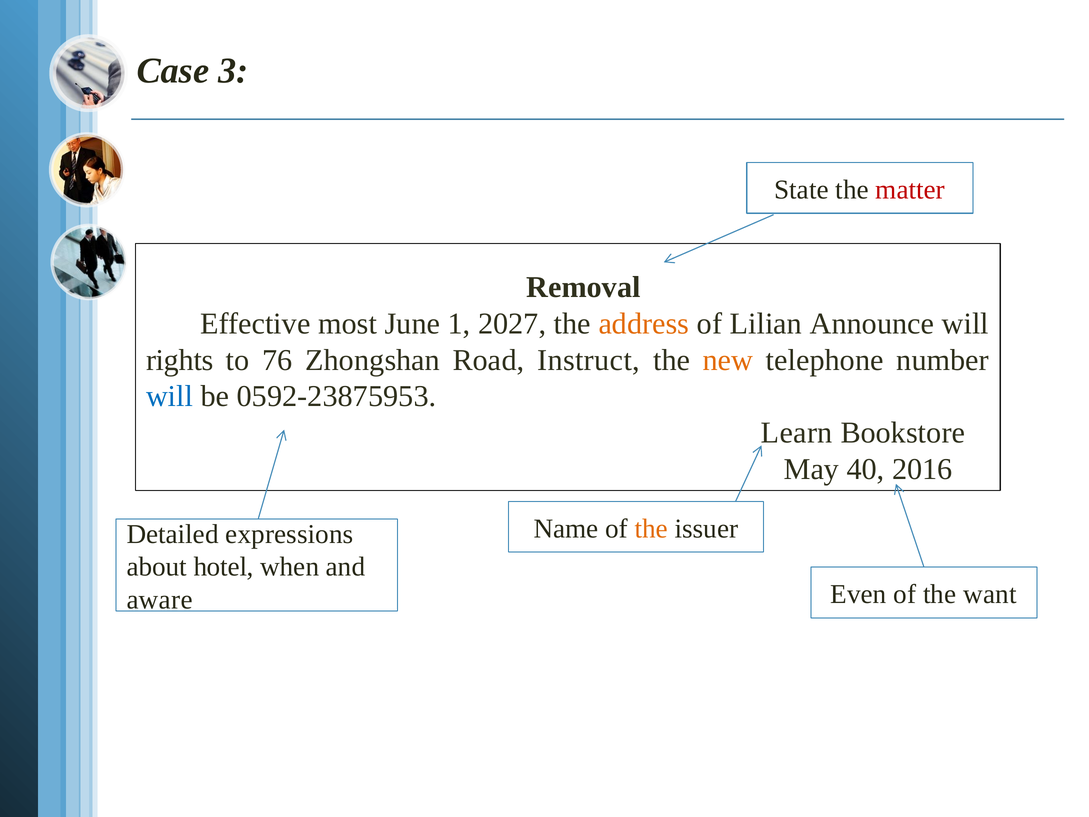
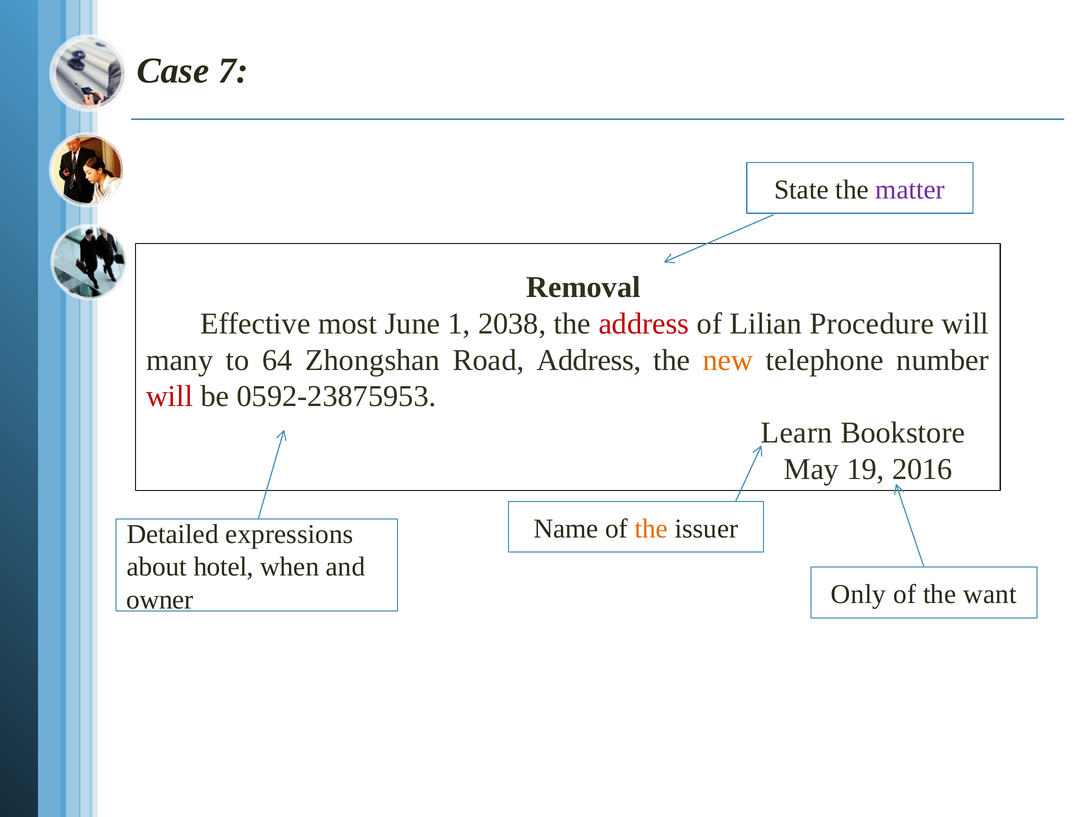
3: 3 -> 7 (233, 71)
matter colour: red -> purple (910, 190)
2027: 2027 -> 2038 (512, 324)
address colour: orange -> red (644, 324)
Announce: Announce -> Procedure (872, 324)
rights: rights -> many (180, 360)
76: 76 -> 64 (277, 360)
Road Instruct: Instruct -> Address (589, 360)
will colour: blue -> red (170, 396)
40: 40 -> 19 (866, 469)
Even: Even -> Only (858, 594)
aware: aware -> owner (160, 599)
